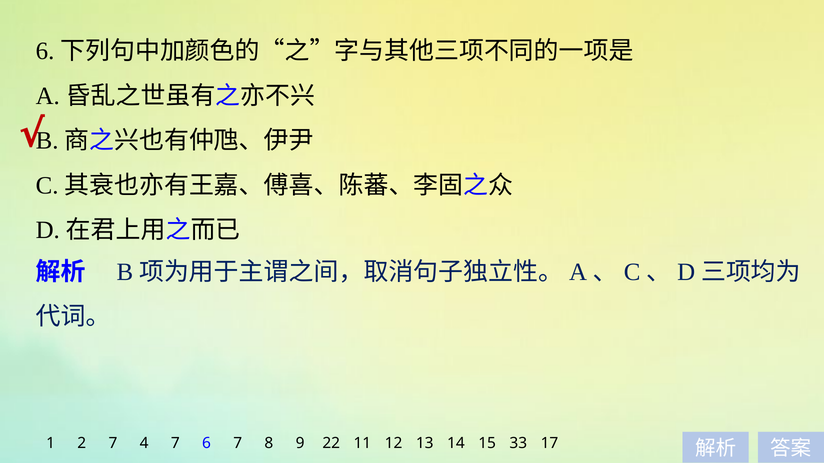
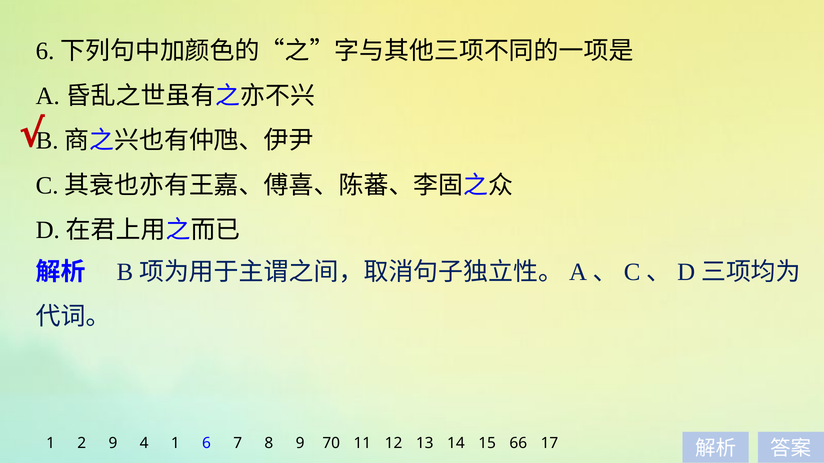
2 7: 7 -> 9 (113, 444)
4 7: 7 -> 1 (175, 444)
22: 22 -> 70 (331, 444)
33: 33 -> 66 (518, 444)
